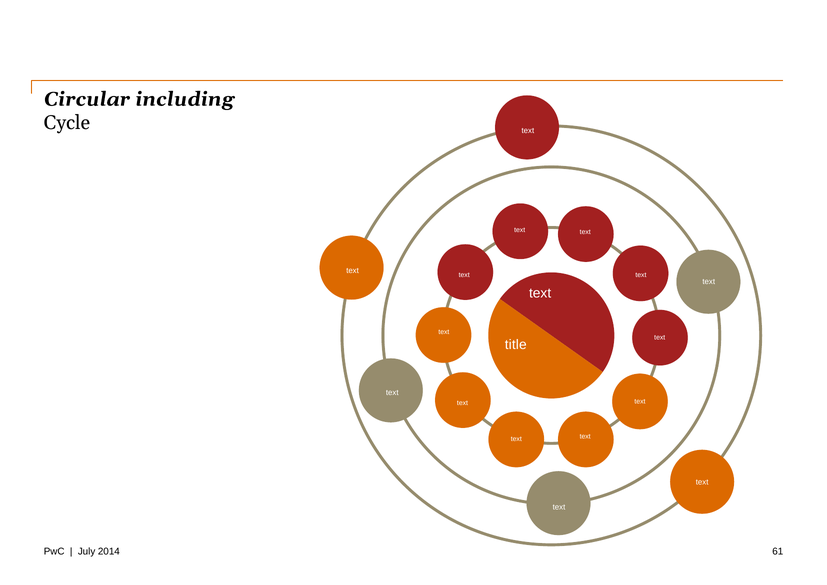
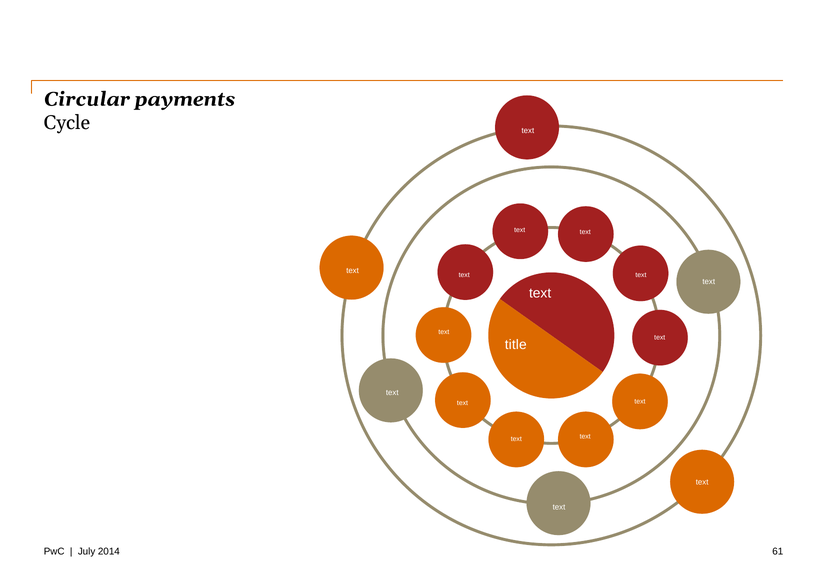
including: including -> payments (185, 99)
